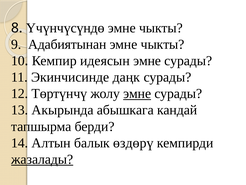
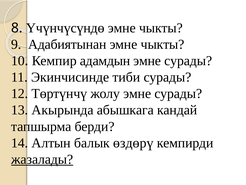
идеясын: идеясын -> адамдын (105, 61)
даңк: даңк -> тиби (126, 77)
эмне underline: present -> none (137, 93)
